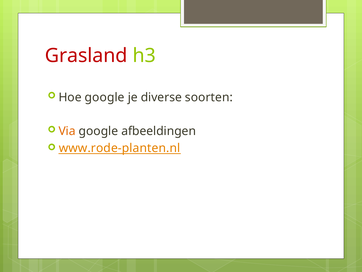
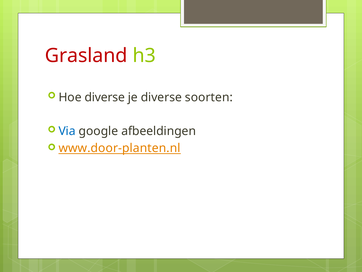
Hoe google: google -> diverse (105, 97)
Via colour: orange -> blue (67, 131)
www.rode-planten.nl: www.rode-planten.nl -> www.door-planten.nl (119, 148)
